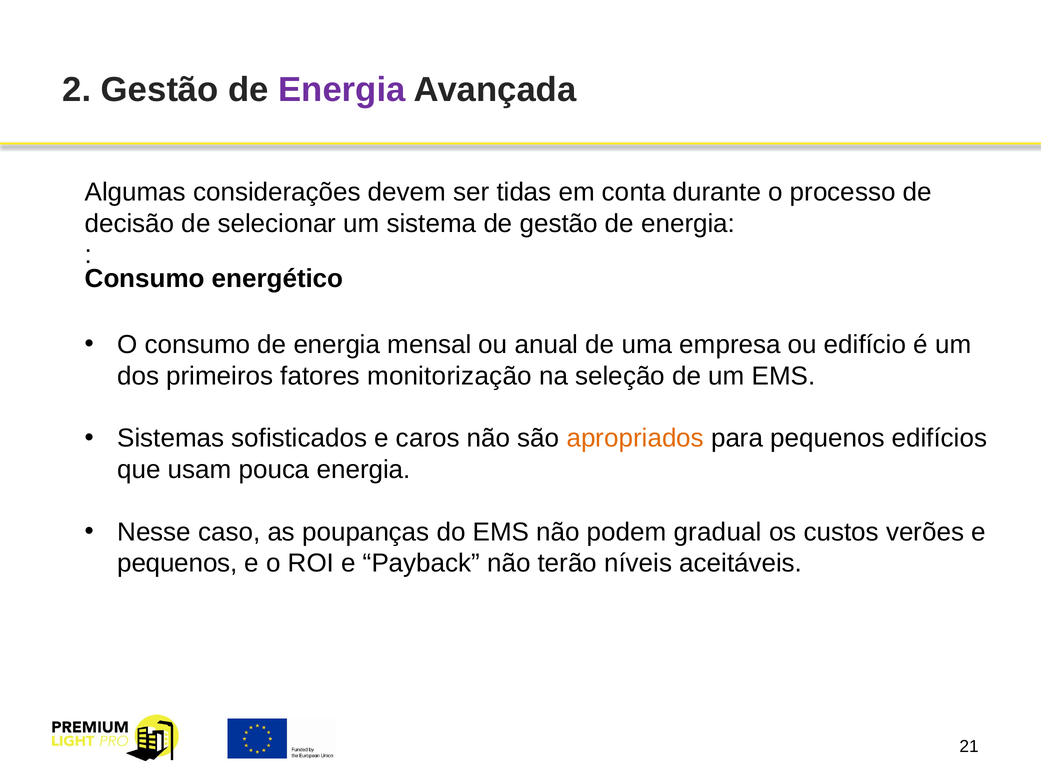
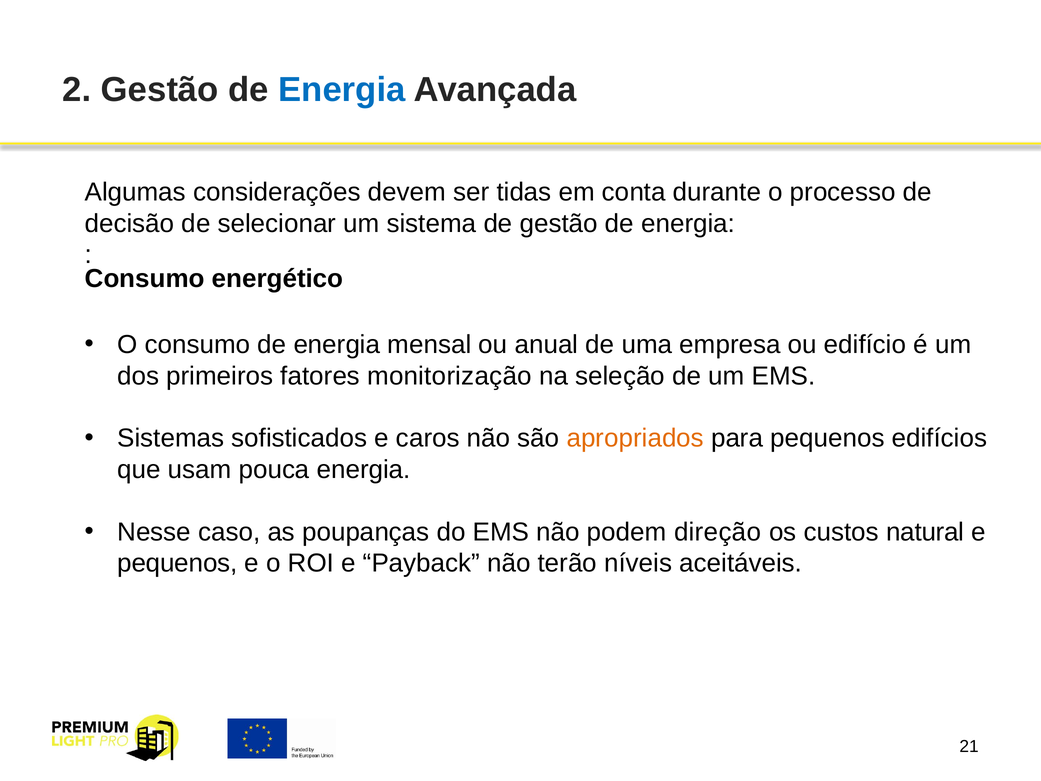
Energia colour: purple -> blue (342, 90)
gradual: gradual -> direção (718, 532)
verões: verões -> natural (925, 532)
